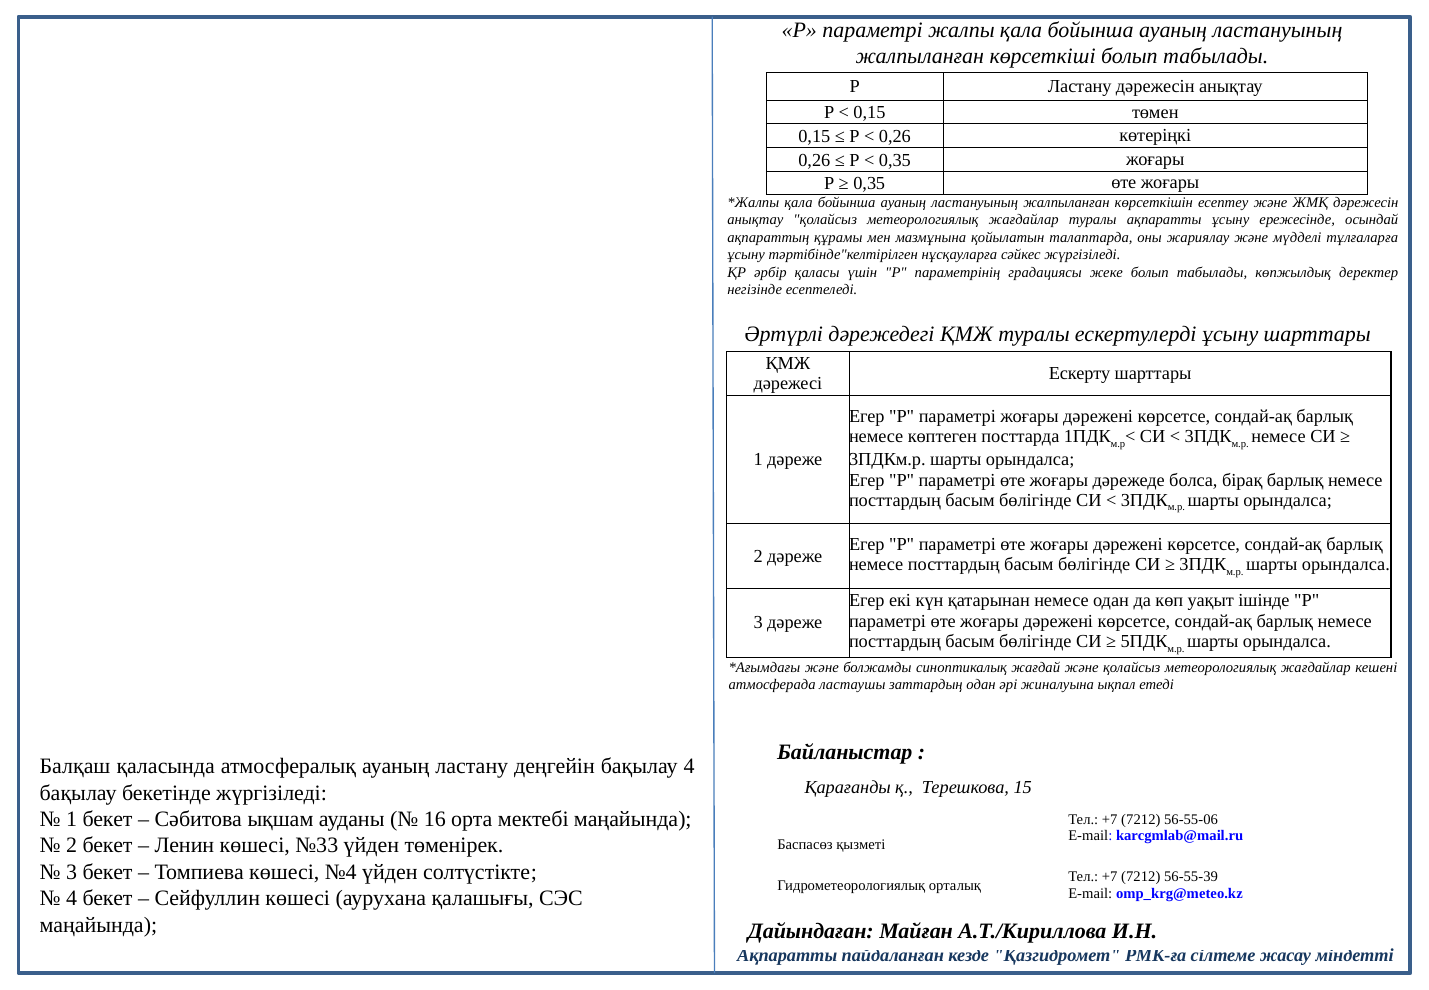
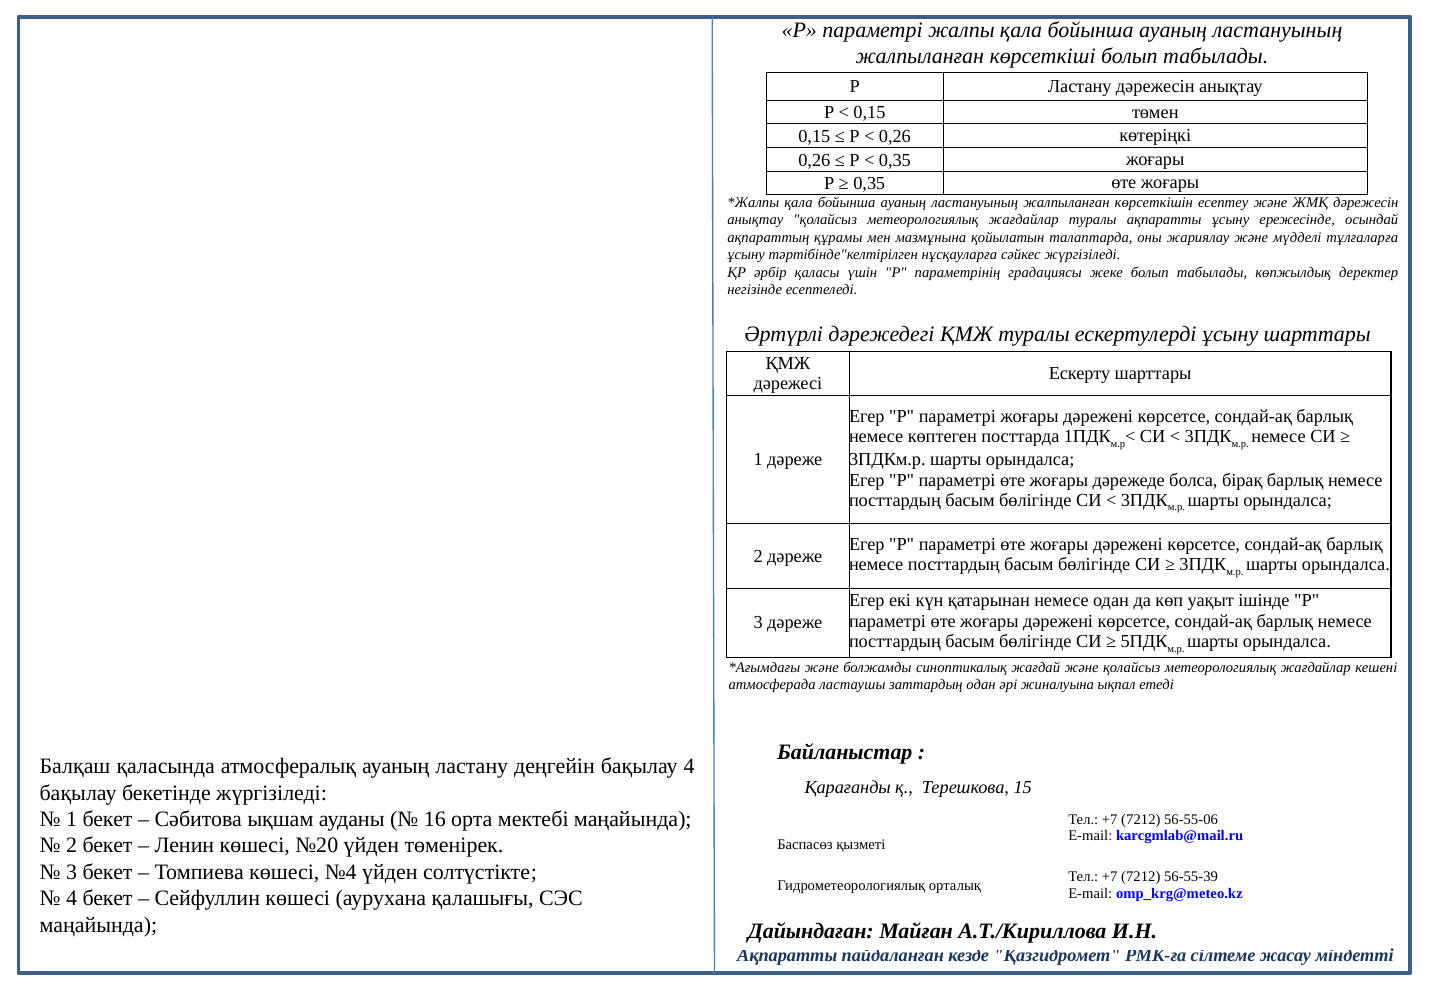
№33: №33 -> №20 (317, 845)
